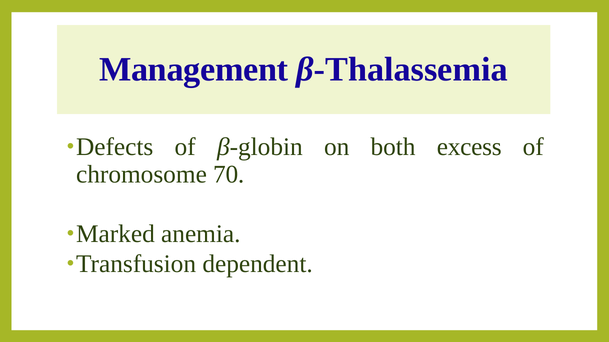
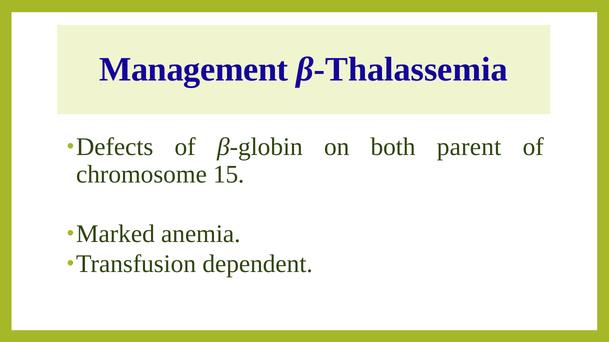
excess: excess -> parent (469, 147)
70: 70 -> 15 (229, 175)
